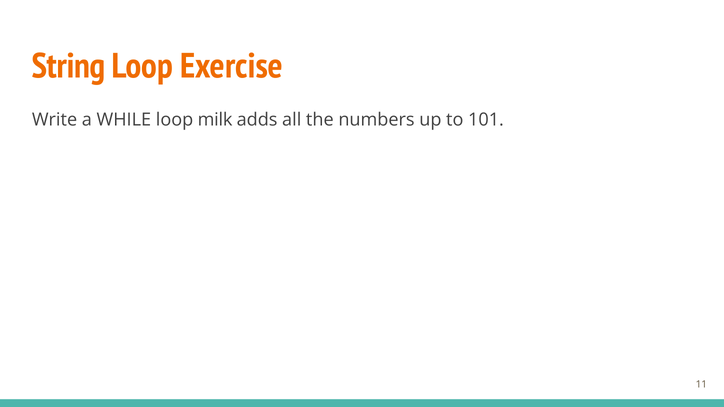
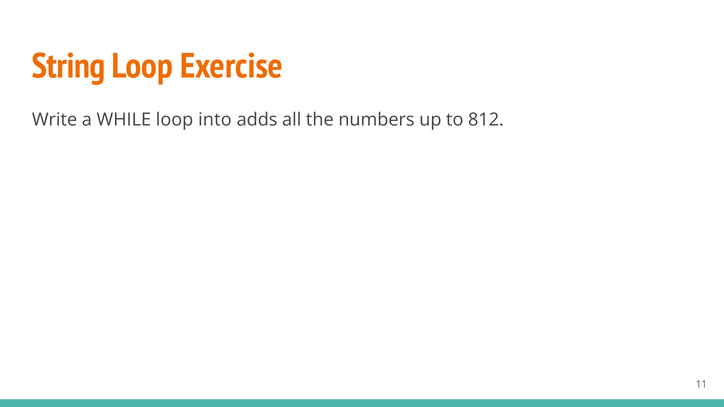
milk: milk -> into (215, 120)
101: 101 -> 812 (486, 120)
